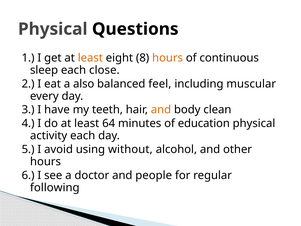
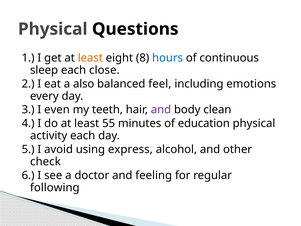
hours colour: orange -> blue (168, 58)
muscular: muscular -> emotions (251, 84)
have: have -> even (57, 110)
and colour: orange -> purple (161, 110)
64: 64 -> 55 (109, 123)
without: without -> express (130, 149)
hours: hours -> check (45, 161)
people: people -> feeling (154, 175)
